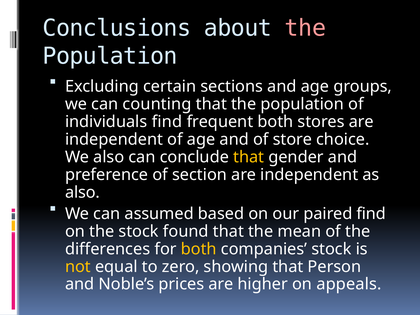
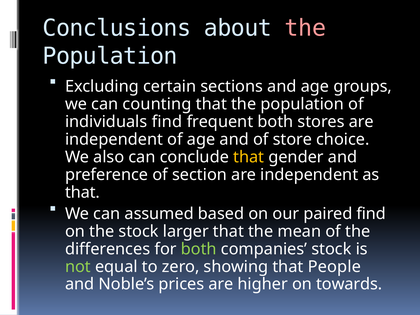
also: also -> that (82, 192)
found: found -> larger (186, 231)
both colour: yellow -> light green (199, 249)
not colour: yellow -> light green (78, 267)
Person: Person -> People (334, 267)
appeals: appeals -> towards (349, 284)
